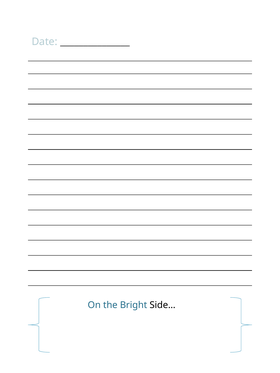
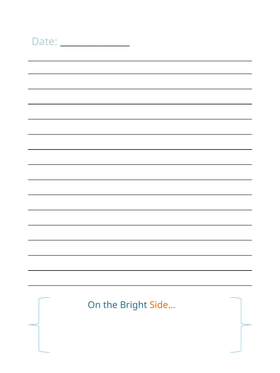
Side… colour: black -> orange (163, 305)
